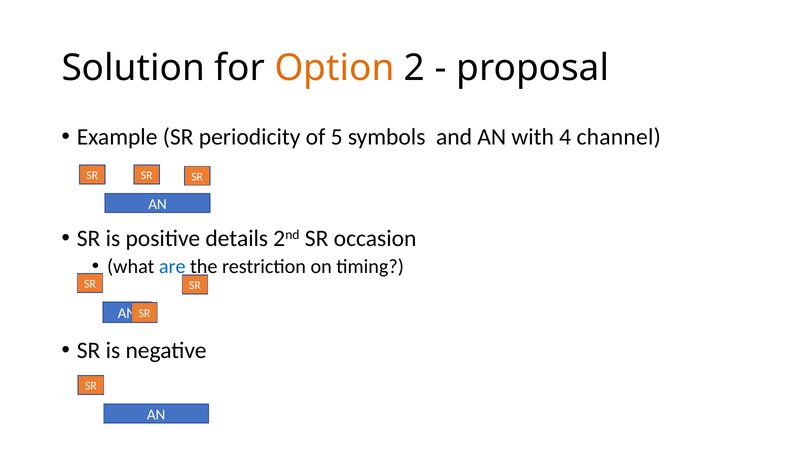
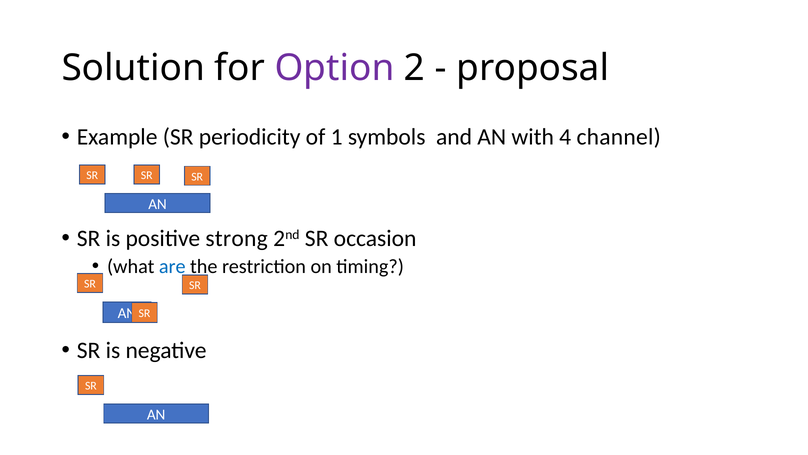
Option colour: orange -> purple (334, 68)
5: 5 -> 1 (337, 137)
details: details -> strong (237, 238)
